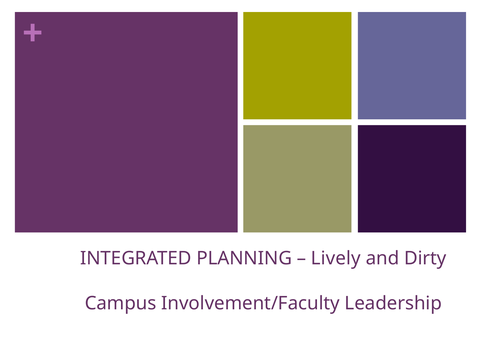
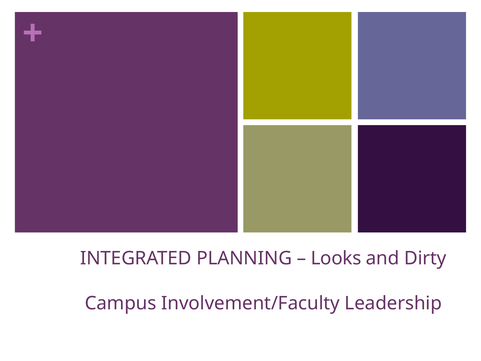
Lively: Lively -> Looks (336, 258)
